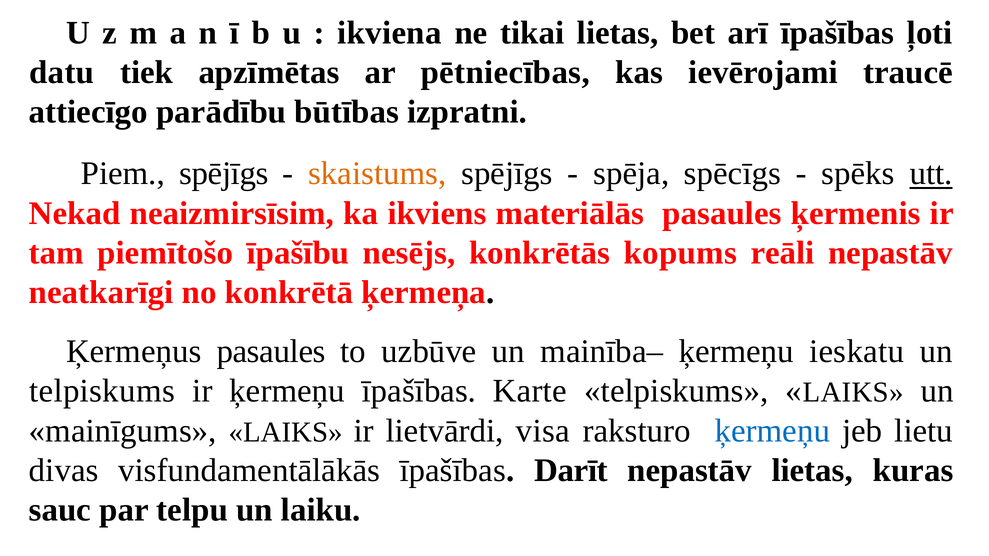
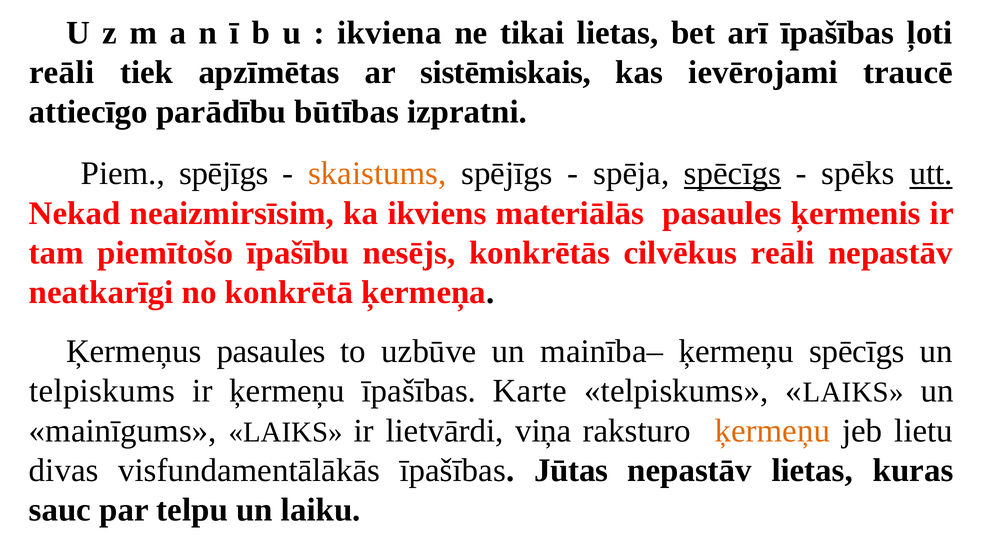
datu: datu -> reāli (62, 72)
pētniecības: pētniecības -> sistēmiskais (506, 72)
spēcīgs underline: none -> present (732, 174)
kopums: kopums -> cilvēkus (680, 253)
ķermeņu ieskatu: ieskatu -> spēcīgs (857, 352)
visa: visa -> viņa (543, 431)
ķermeņu colour: blue -> orange (772, 431)
Darīt: Darīt -> Jūtas (571, 470)
